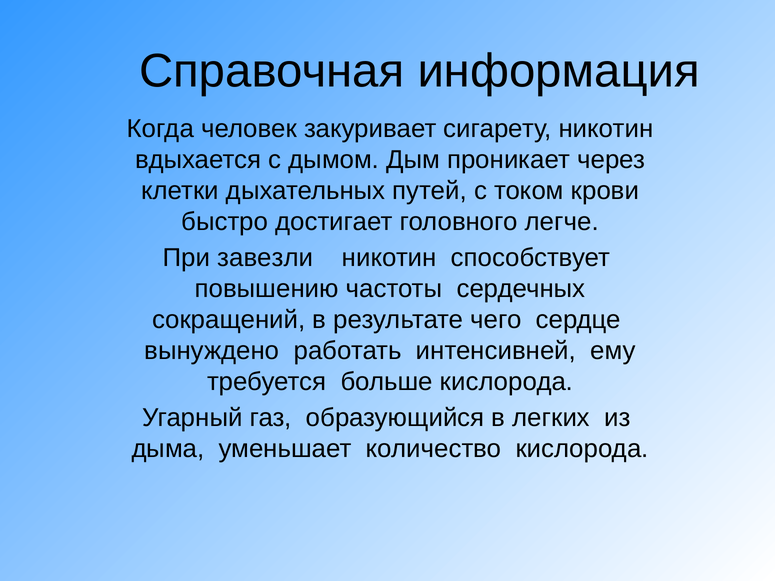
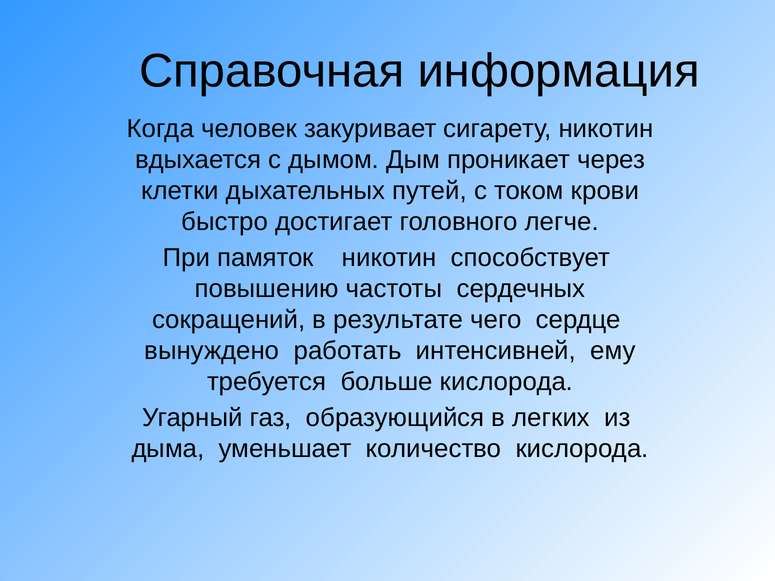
завезли: завезли -> памяток (265, 258)
